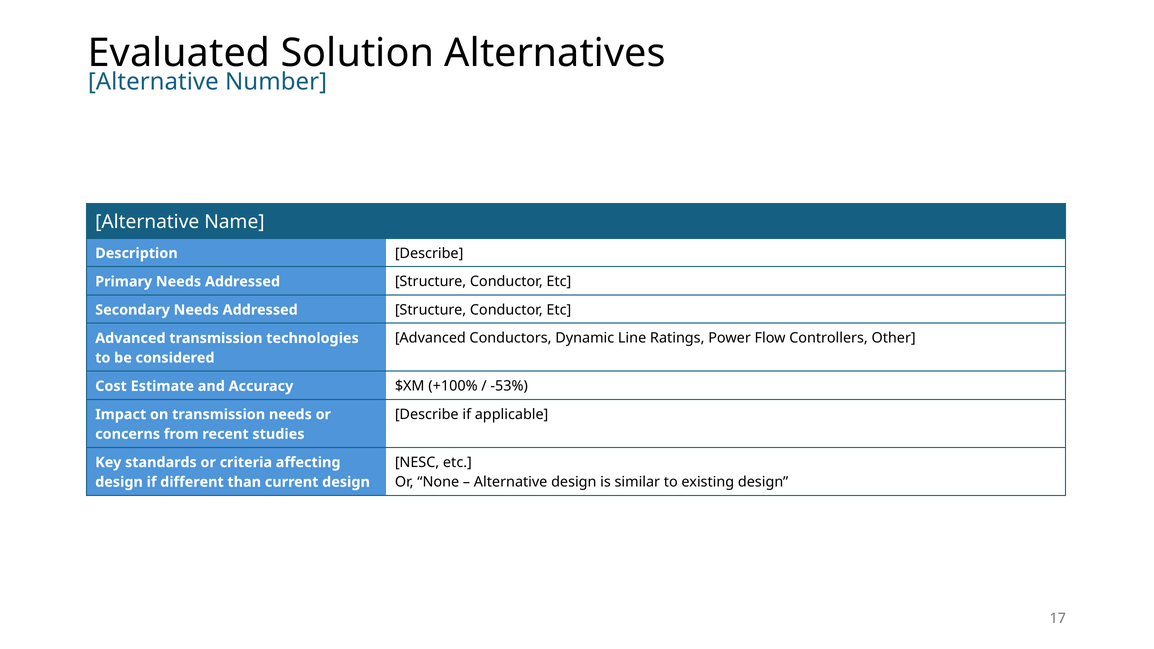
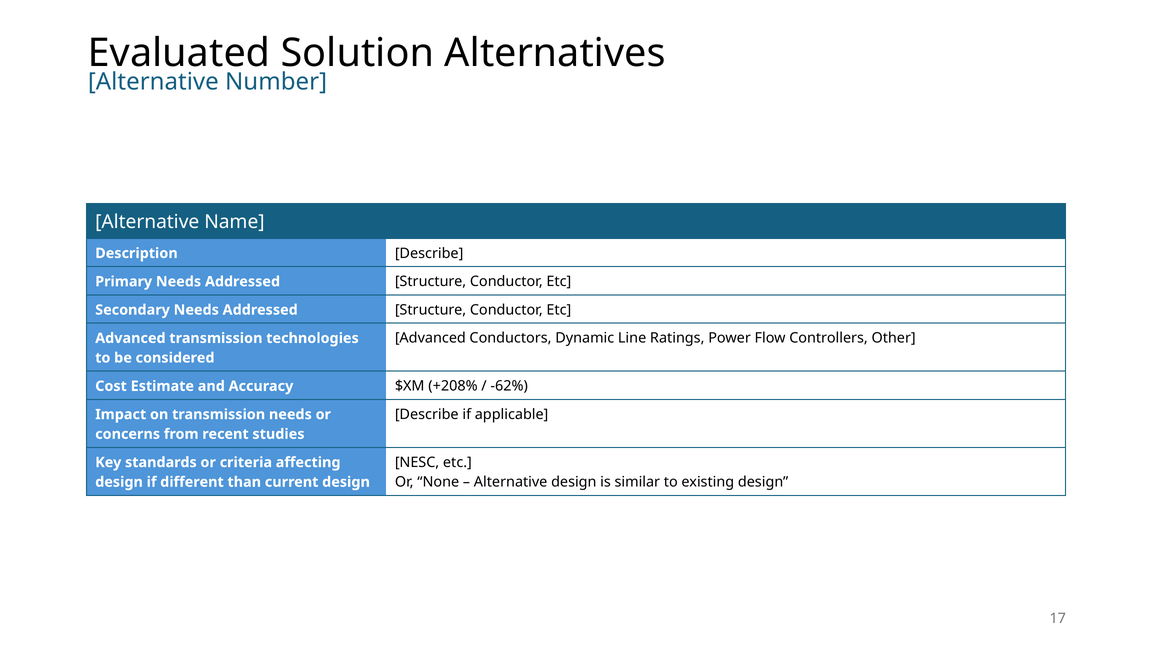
+100%: +100% -> +208% (453, 386)
-53%: -53% -> -62% (509, 386)
